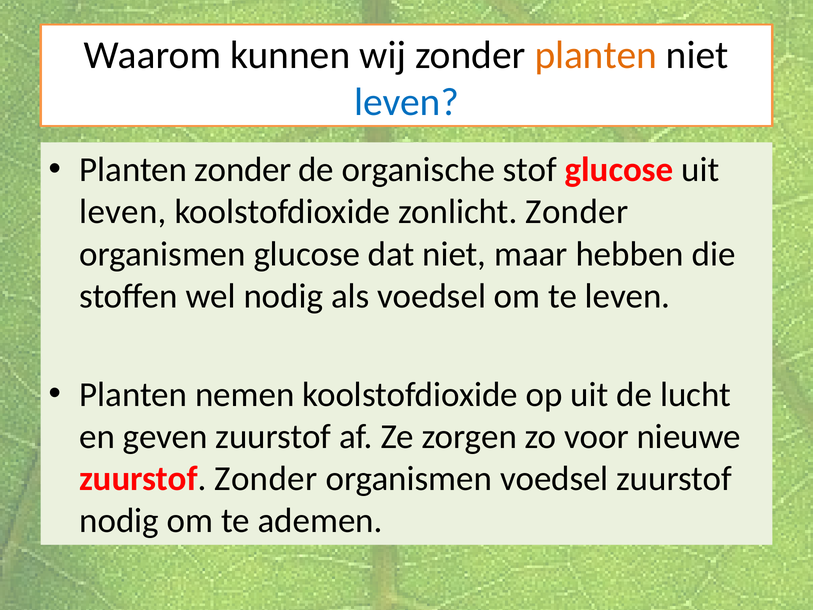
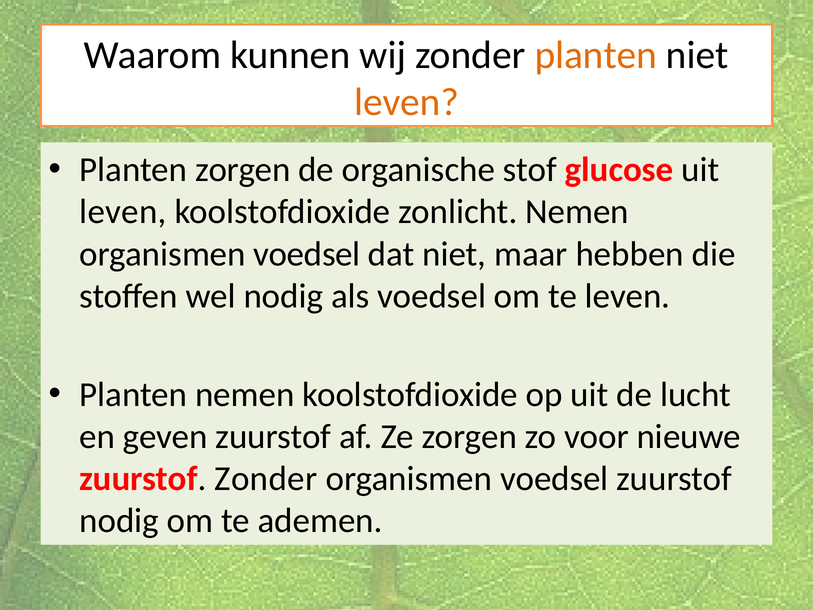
leven colour: blue -> orange (407, 102)
Planten zonder: zonder -> zorgen (243, 170)
zonlicht Zonder: Zonder -> Nemen (577, 212)
glucose: glucose -> voedsel (307, 254)
